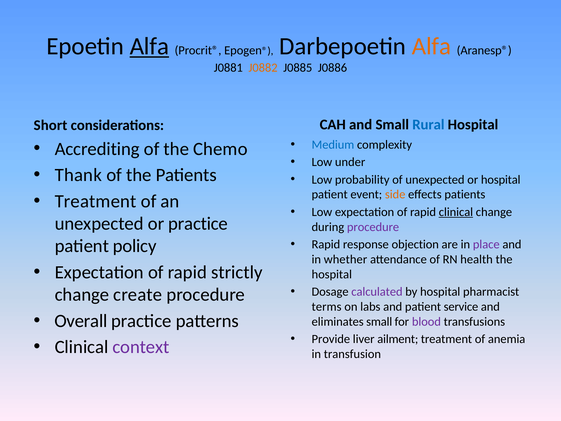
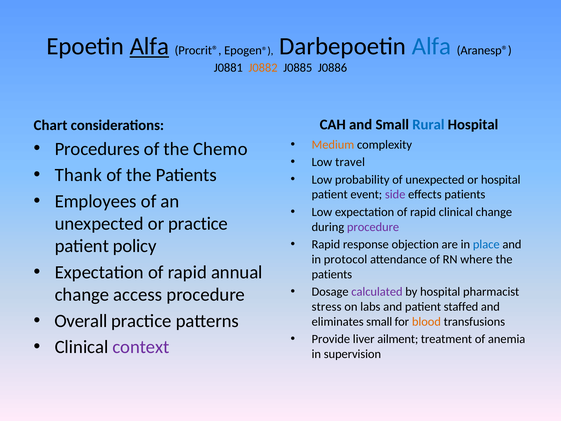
Alfa colour: orange -> blue (431, 46)
Short: Short -> Chart (51, 125)
Medium colour: blue -> orange (333, 145)
Accrediting: Accrediting -> Procedures (97, 149)
under: under -> travel (350, 162)
side colour: orange -> purple (395, 194)
Treatment: Treatment -> Employees (96, 201)
clinical underline: present -> none (456, 212)
place colour: purple -> blue (486, 244)
whether: whether -> protocol (345, 259)
health: health -> where (477, 259)
strictly: strictly -> annual (237, 272)
hospital: hospital -> patients (332, 274)
create: create -> access (138, 295)
terms: terms -> stress (327, 307)
service: service -> staffed (461, 307)
blood colour: purple -> orange (426, 322)
transfusion: transfusion -> supervision (352, 354)
